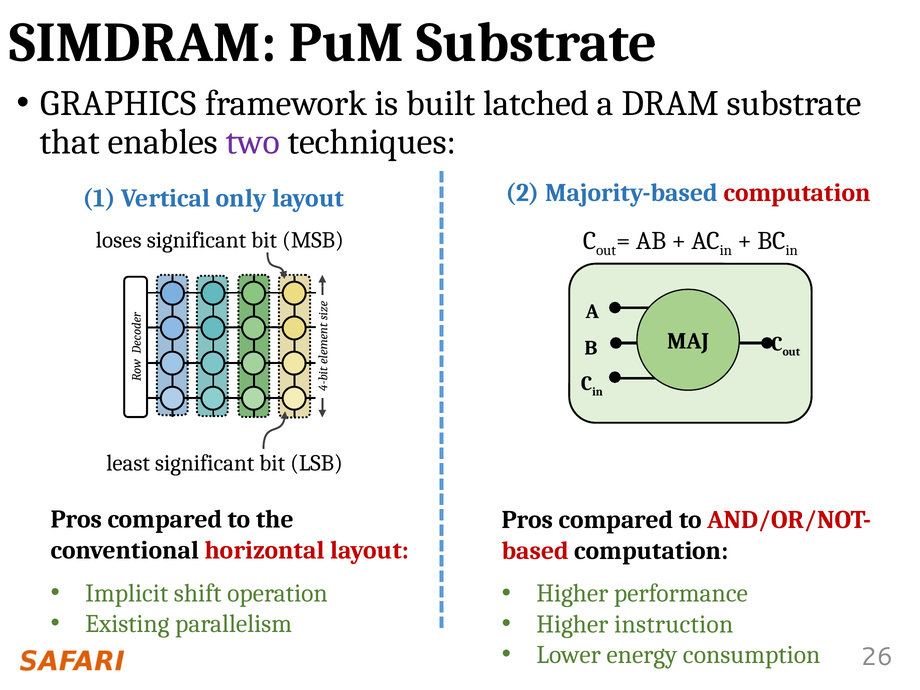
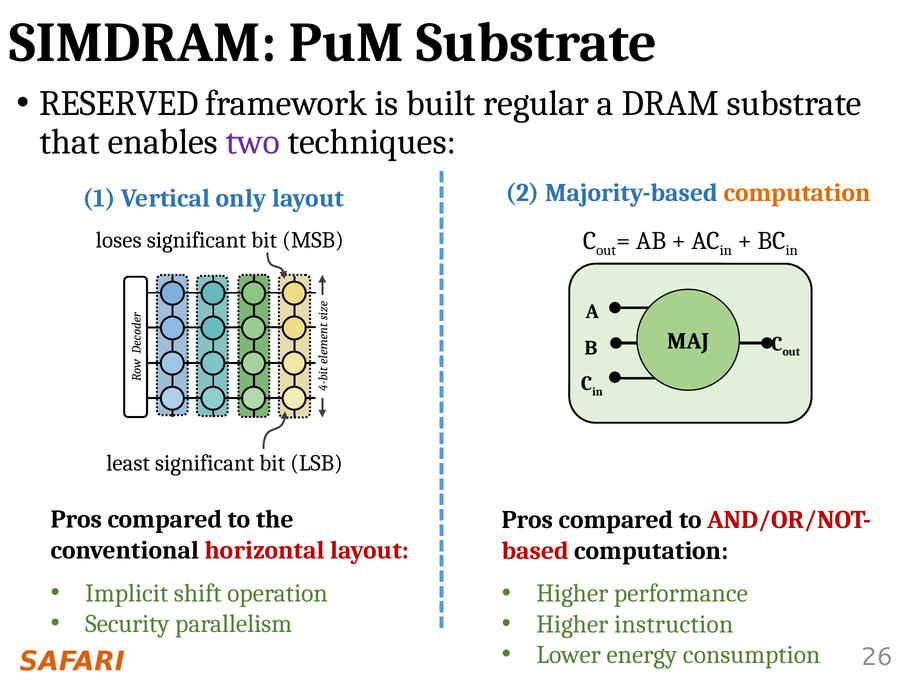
GRAPHICS: GRAPHICS -> RESERVED (119, 103)
latched: latched -> regular (536, 103)
computation colour: red -> orange (797, 193)
Existing: Existing -> Security (127, 624)
